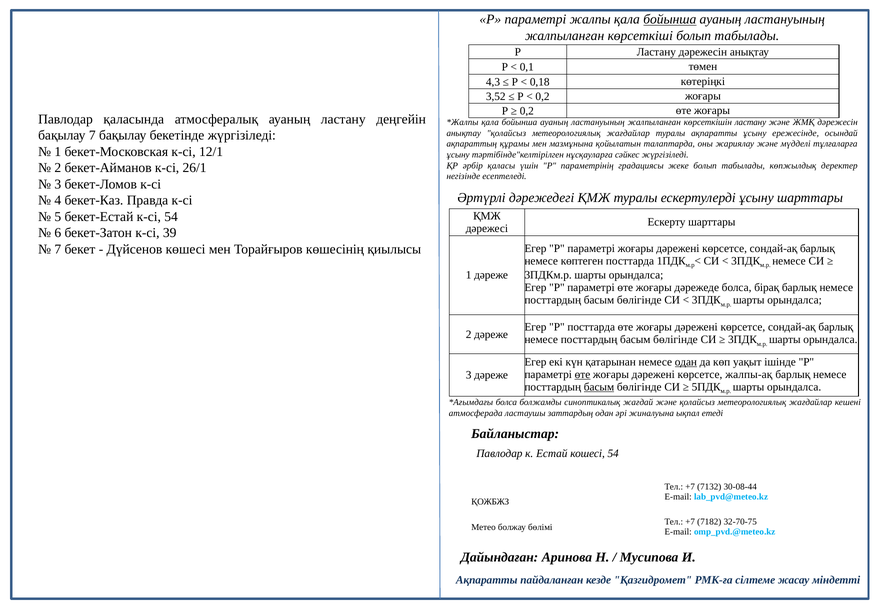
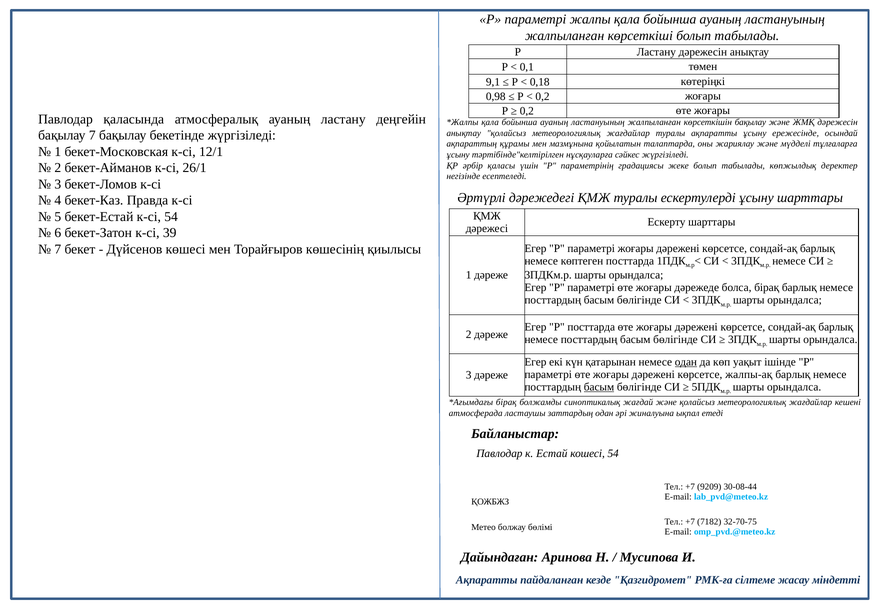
бойынша underline: present -> none (670, 19)
4,3: 4,3 -> 9,1 (493, 82)
3,52: 3,52 -> 0,98 (496, 97)
көрсеткішін ластану: ластану -> бақылау (750, 122)
өте underline: present -> none (583, 375)
болса: болса -> бірақ (506, 403)
7132: 7132 -> 9209 (709, 487)
